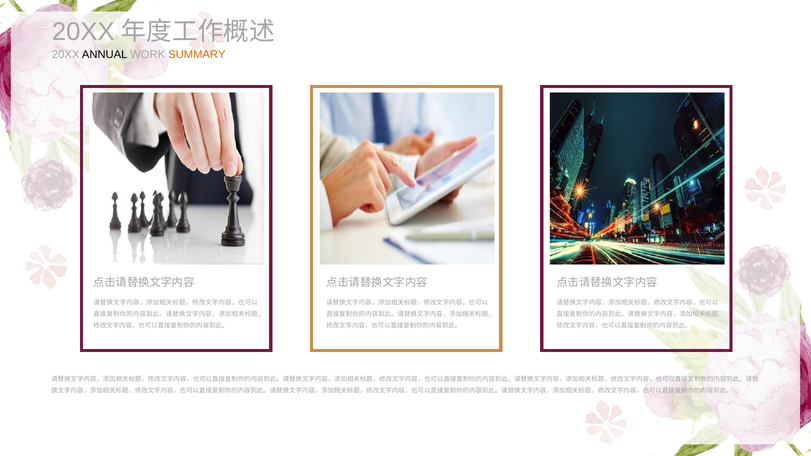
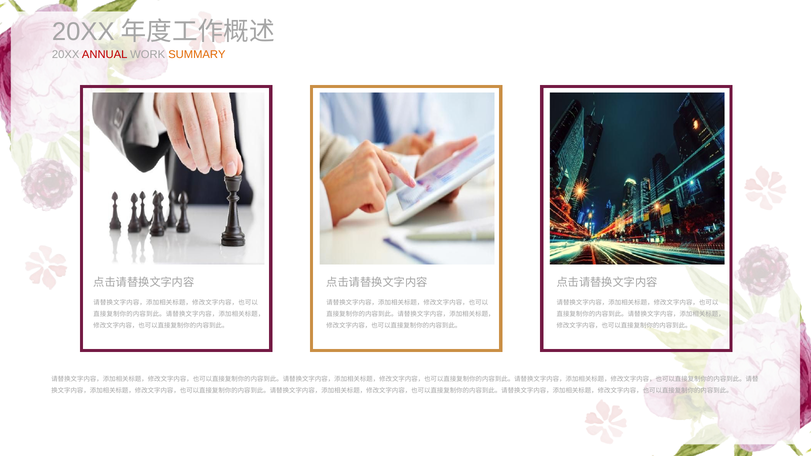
ANNUAL colour: black -> red (105, 54)
